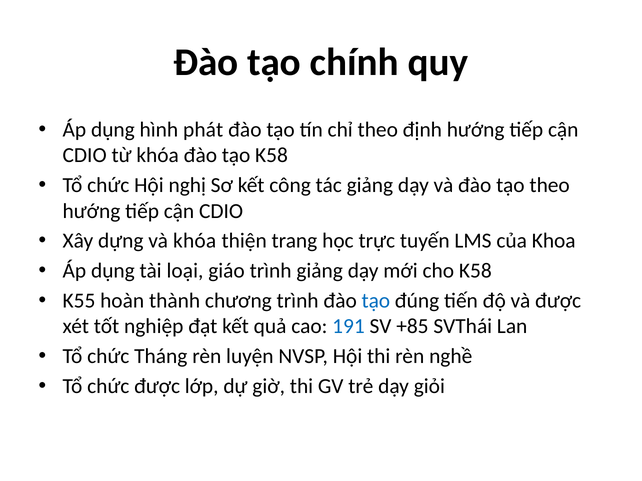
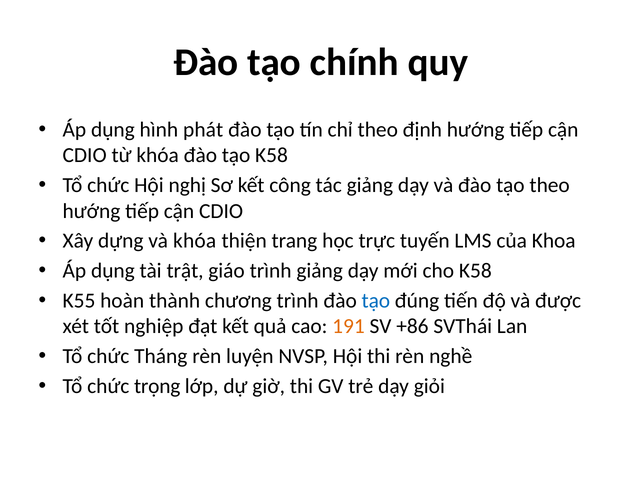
loại: loại -> trật (185, 271)
191 colour: blue -> orange (348, 327)
+85: +85 -> +86 (412, 327)
chức được: được -> trọng (157, 387)
